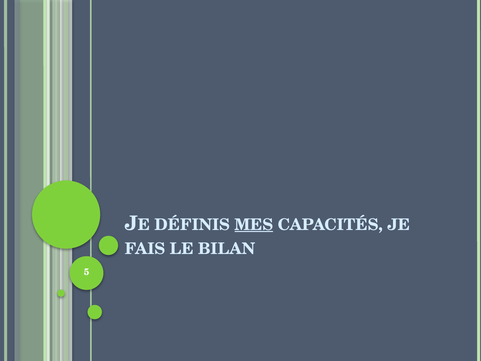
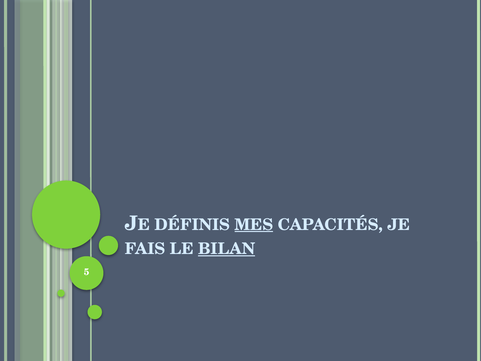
BILAN underline: none -> present (227, 249)
